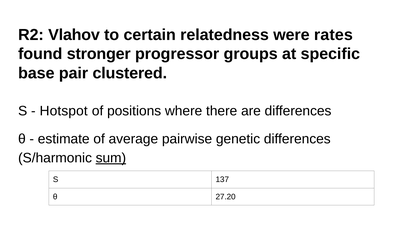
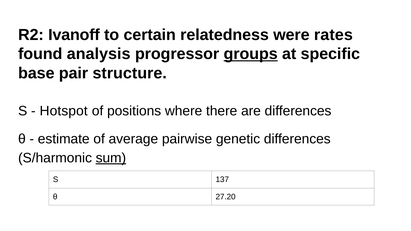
Vlahov: Vlahov -> Ivanoff (74, 35)
stronger: stronger -> analysis (99, 54)
groups underline: none -> present (251, 54)
clustered: clustered -> structure (130, 73)
